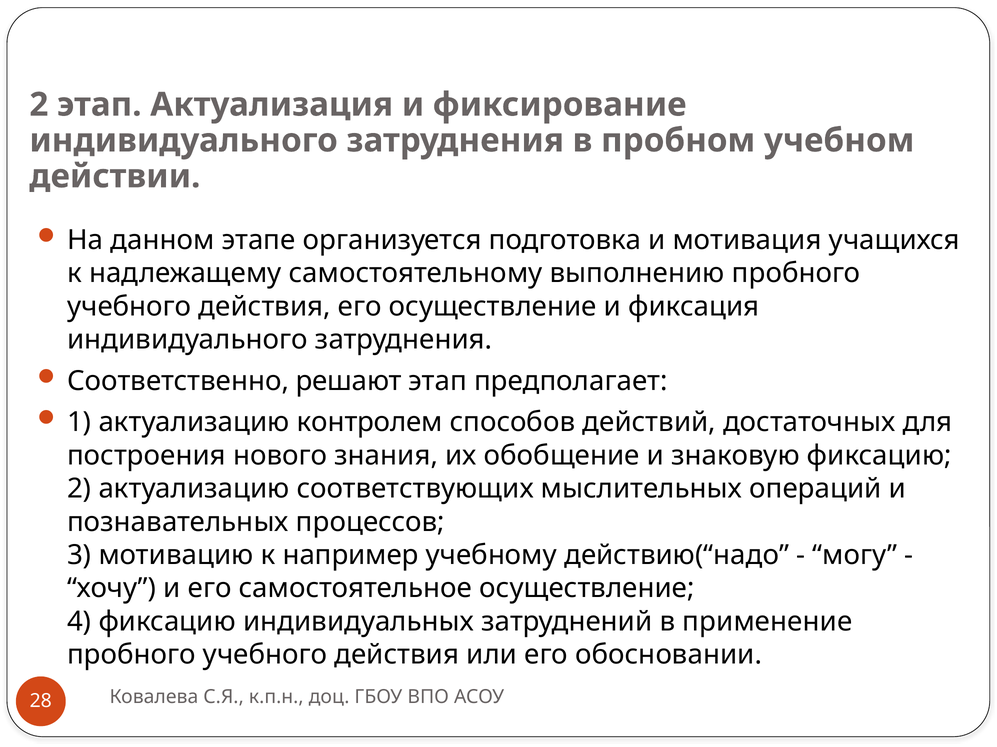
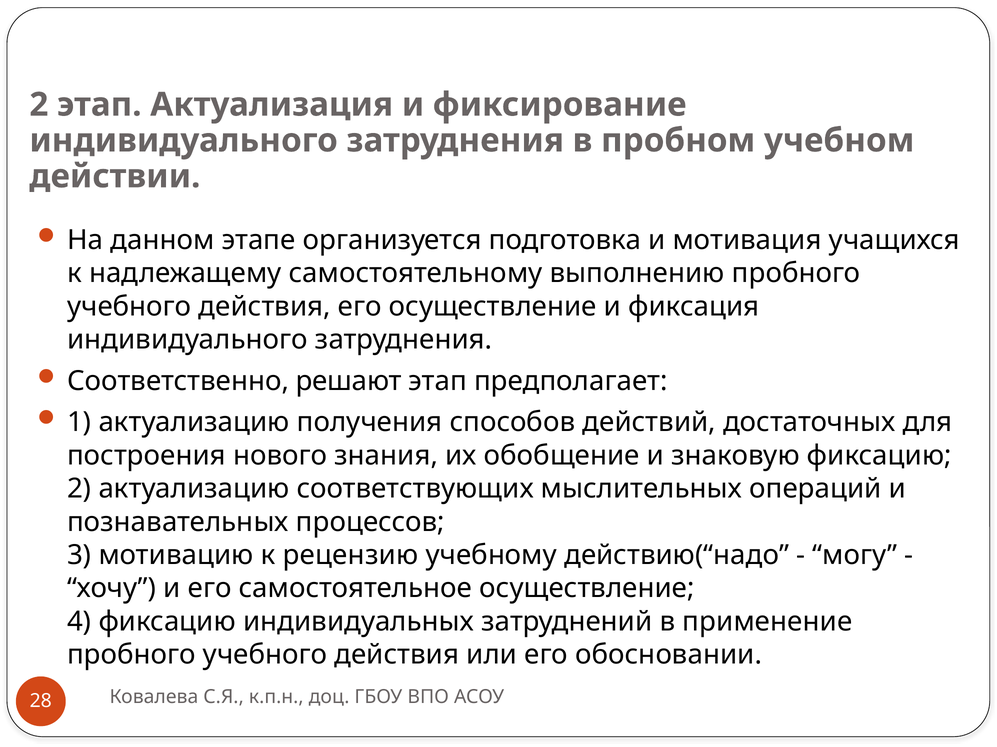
контролем: контролем -> получения (370, 423)
например: например -> рецензию (351, 556)
